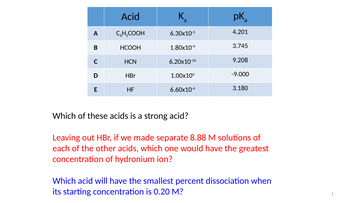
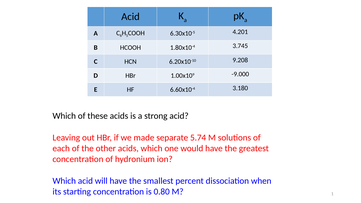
8.88: 8.88 -> 5.74 (198, 138)
0.20: 0.20 -> 0.80 (162, 192)
